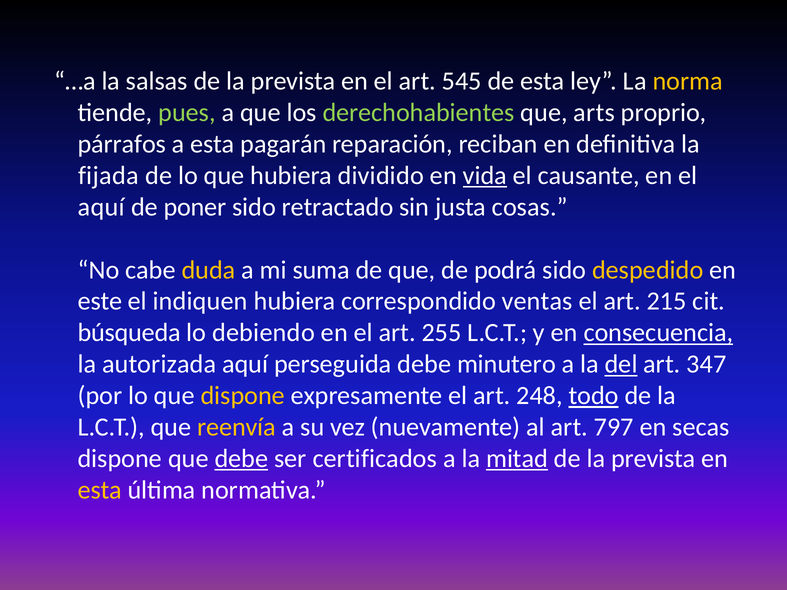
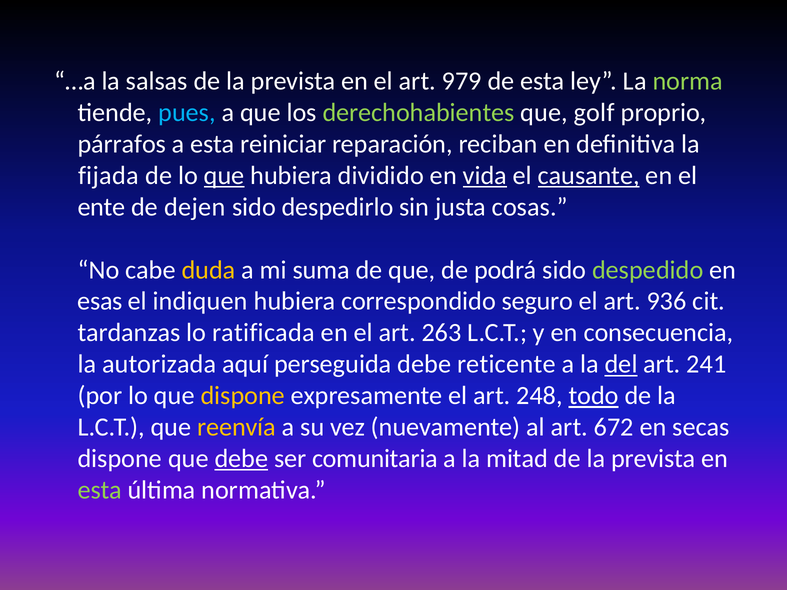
545: 545 -> 979 (462, 81)
norma colour: yellow -> light green (688, 81)
pues colour: light green -> light blue (187, 113)
arts: arts -> golf (594, 113)
pagarán: pagarán -> reiniciar (283, 144)
que underline: none -> present (224, 176)
causante underline: none -> present (589, 176)
aquí: aquí -> ente (102, 207)
poner: poner -> dejen (195, 207)
retractado: retractado -> despedirlo (338, 207)
despedido colour: yellow -> light green (648, 270)
este: este -> esas (100, 301)
ventas: ventas -> seguro (537, 301)
215: 215 -> 936 (667, 301)
búsqueda: búsqueda -> tardanzas (129, 333)
debiendo: debiendo -> ratificada (263, 333)
255: 255 -> 263 (442, 333)
consecuencia underline: present -> none (658, 333)
minutero: minutero -> reticente (506, 364)
347: 347 -> 241 (706, 364)
797: 797 -> 672 (614, 427)
certificados: certificados -> comunitaria (375, 459)
mitad underline: present -> none (517, 459)
esta colour: yellow -> light green (100, 490)
